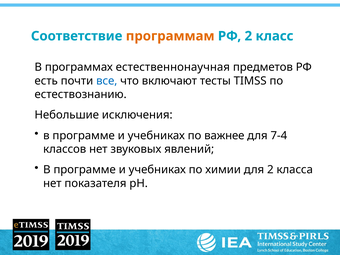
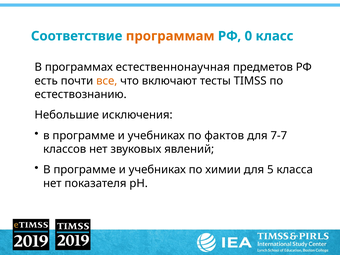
РФ 2: 2 -> 0 (248, 36)
все colour: blue -> orange (107, 81)
важнее: важнее -> фактов (224, 136)
7-4: 7-4 -> 7-7 (279, 136)
для 2: 2 -> 5 (270, 170)
